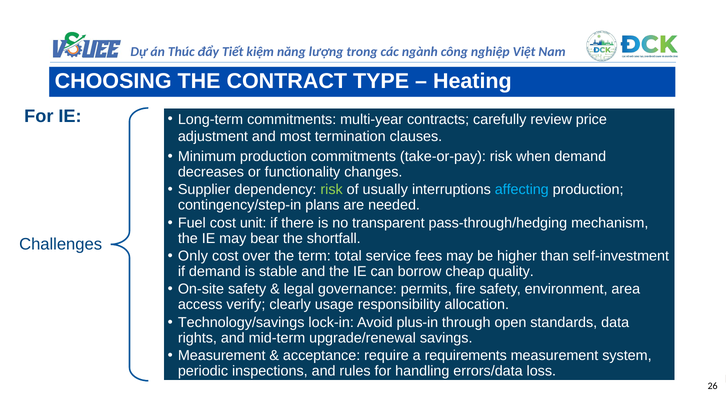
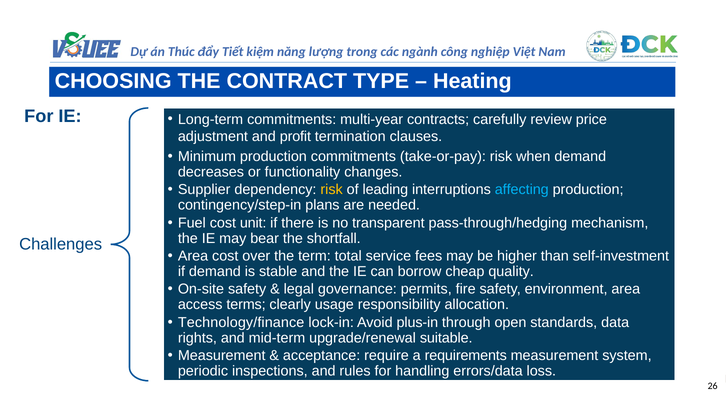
most: most -> profit (295, 137)
risk colour: light green -> yellow (332, 190)
usually: usually -> leading (385, 190)
Only: Only -> Area (193, 256)
verify: verify -> terms (246, 305)
Technology/savings: Technology/savings -> Technology/finance (241, 323)
savings: savings -> suitable (446, 338)
